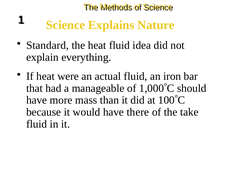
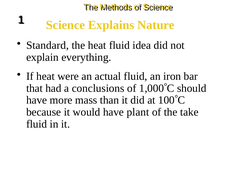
manageable: manageable -> conclusions (98, 88)
there: there -> plant (138, 112)
